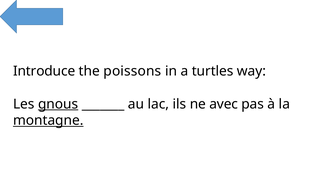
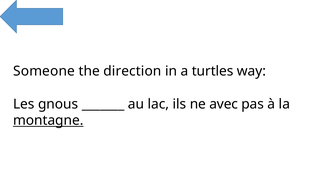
Introduce: Introduce -> Someone (44, 71)
poissons: poissons -> direction (132, 71)
gnous underline: present -> none (58, 104)
